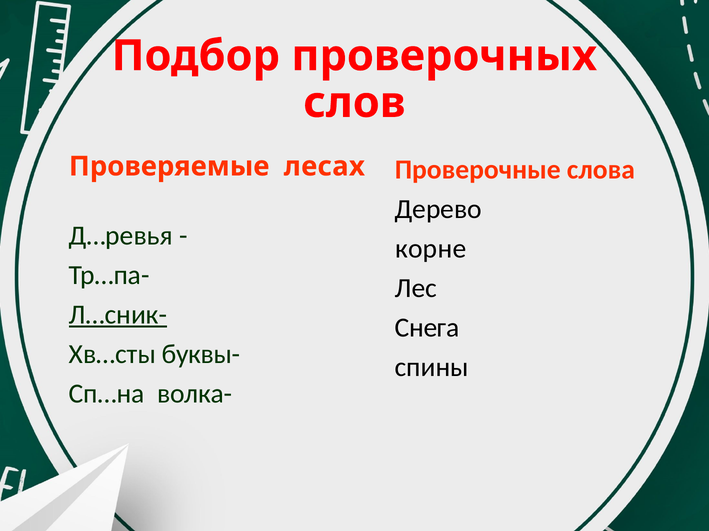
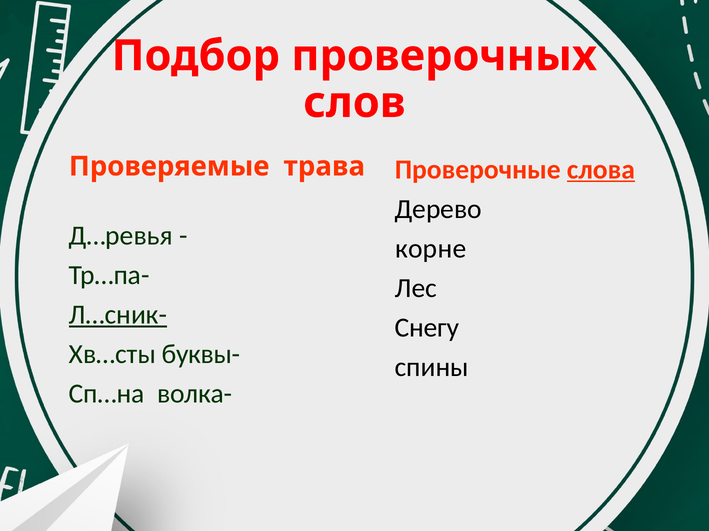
слова underline: none -> present (601, 170)
лесах: лесах -> трава (324, 167)
Снега: Снега -> Снегу (427, 328)
